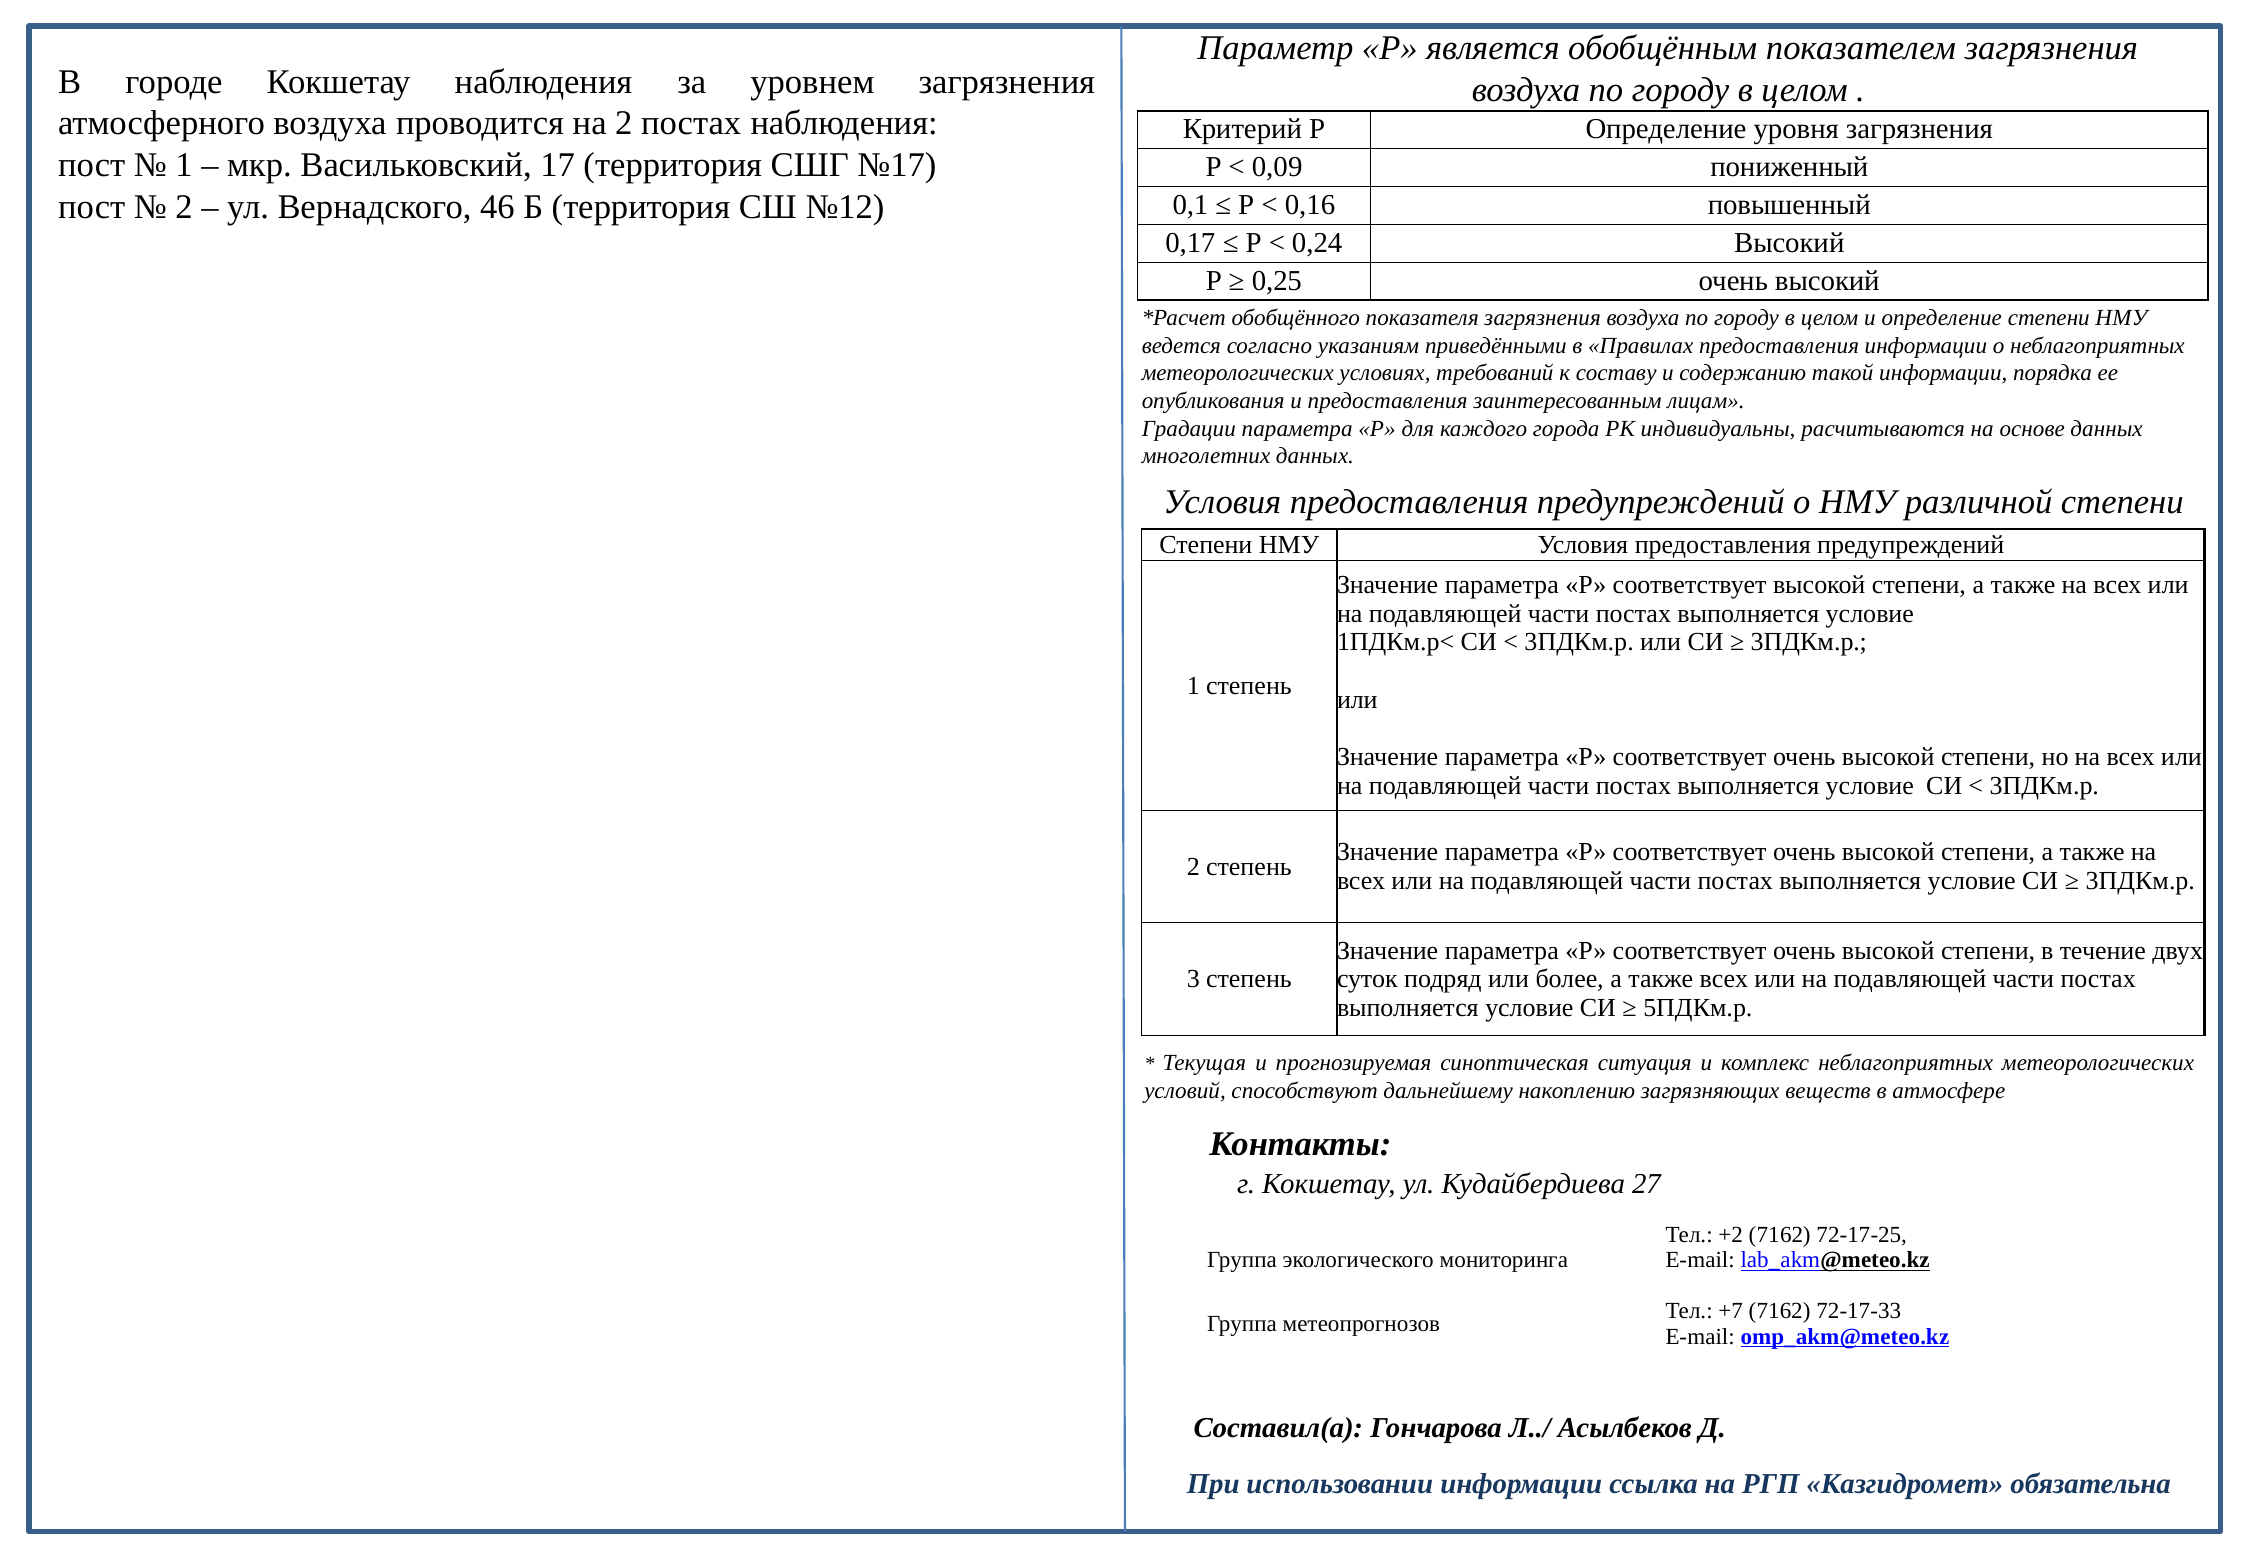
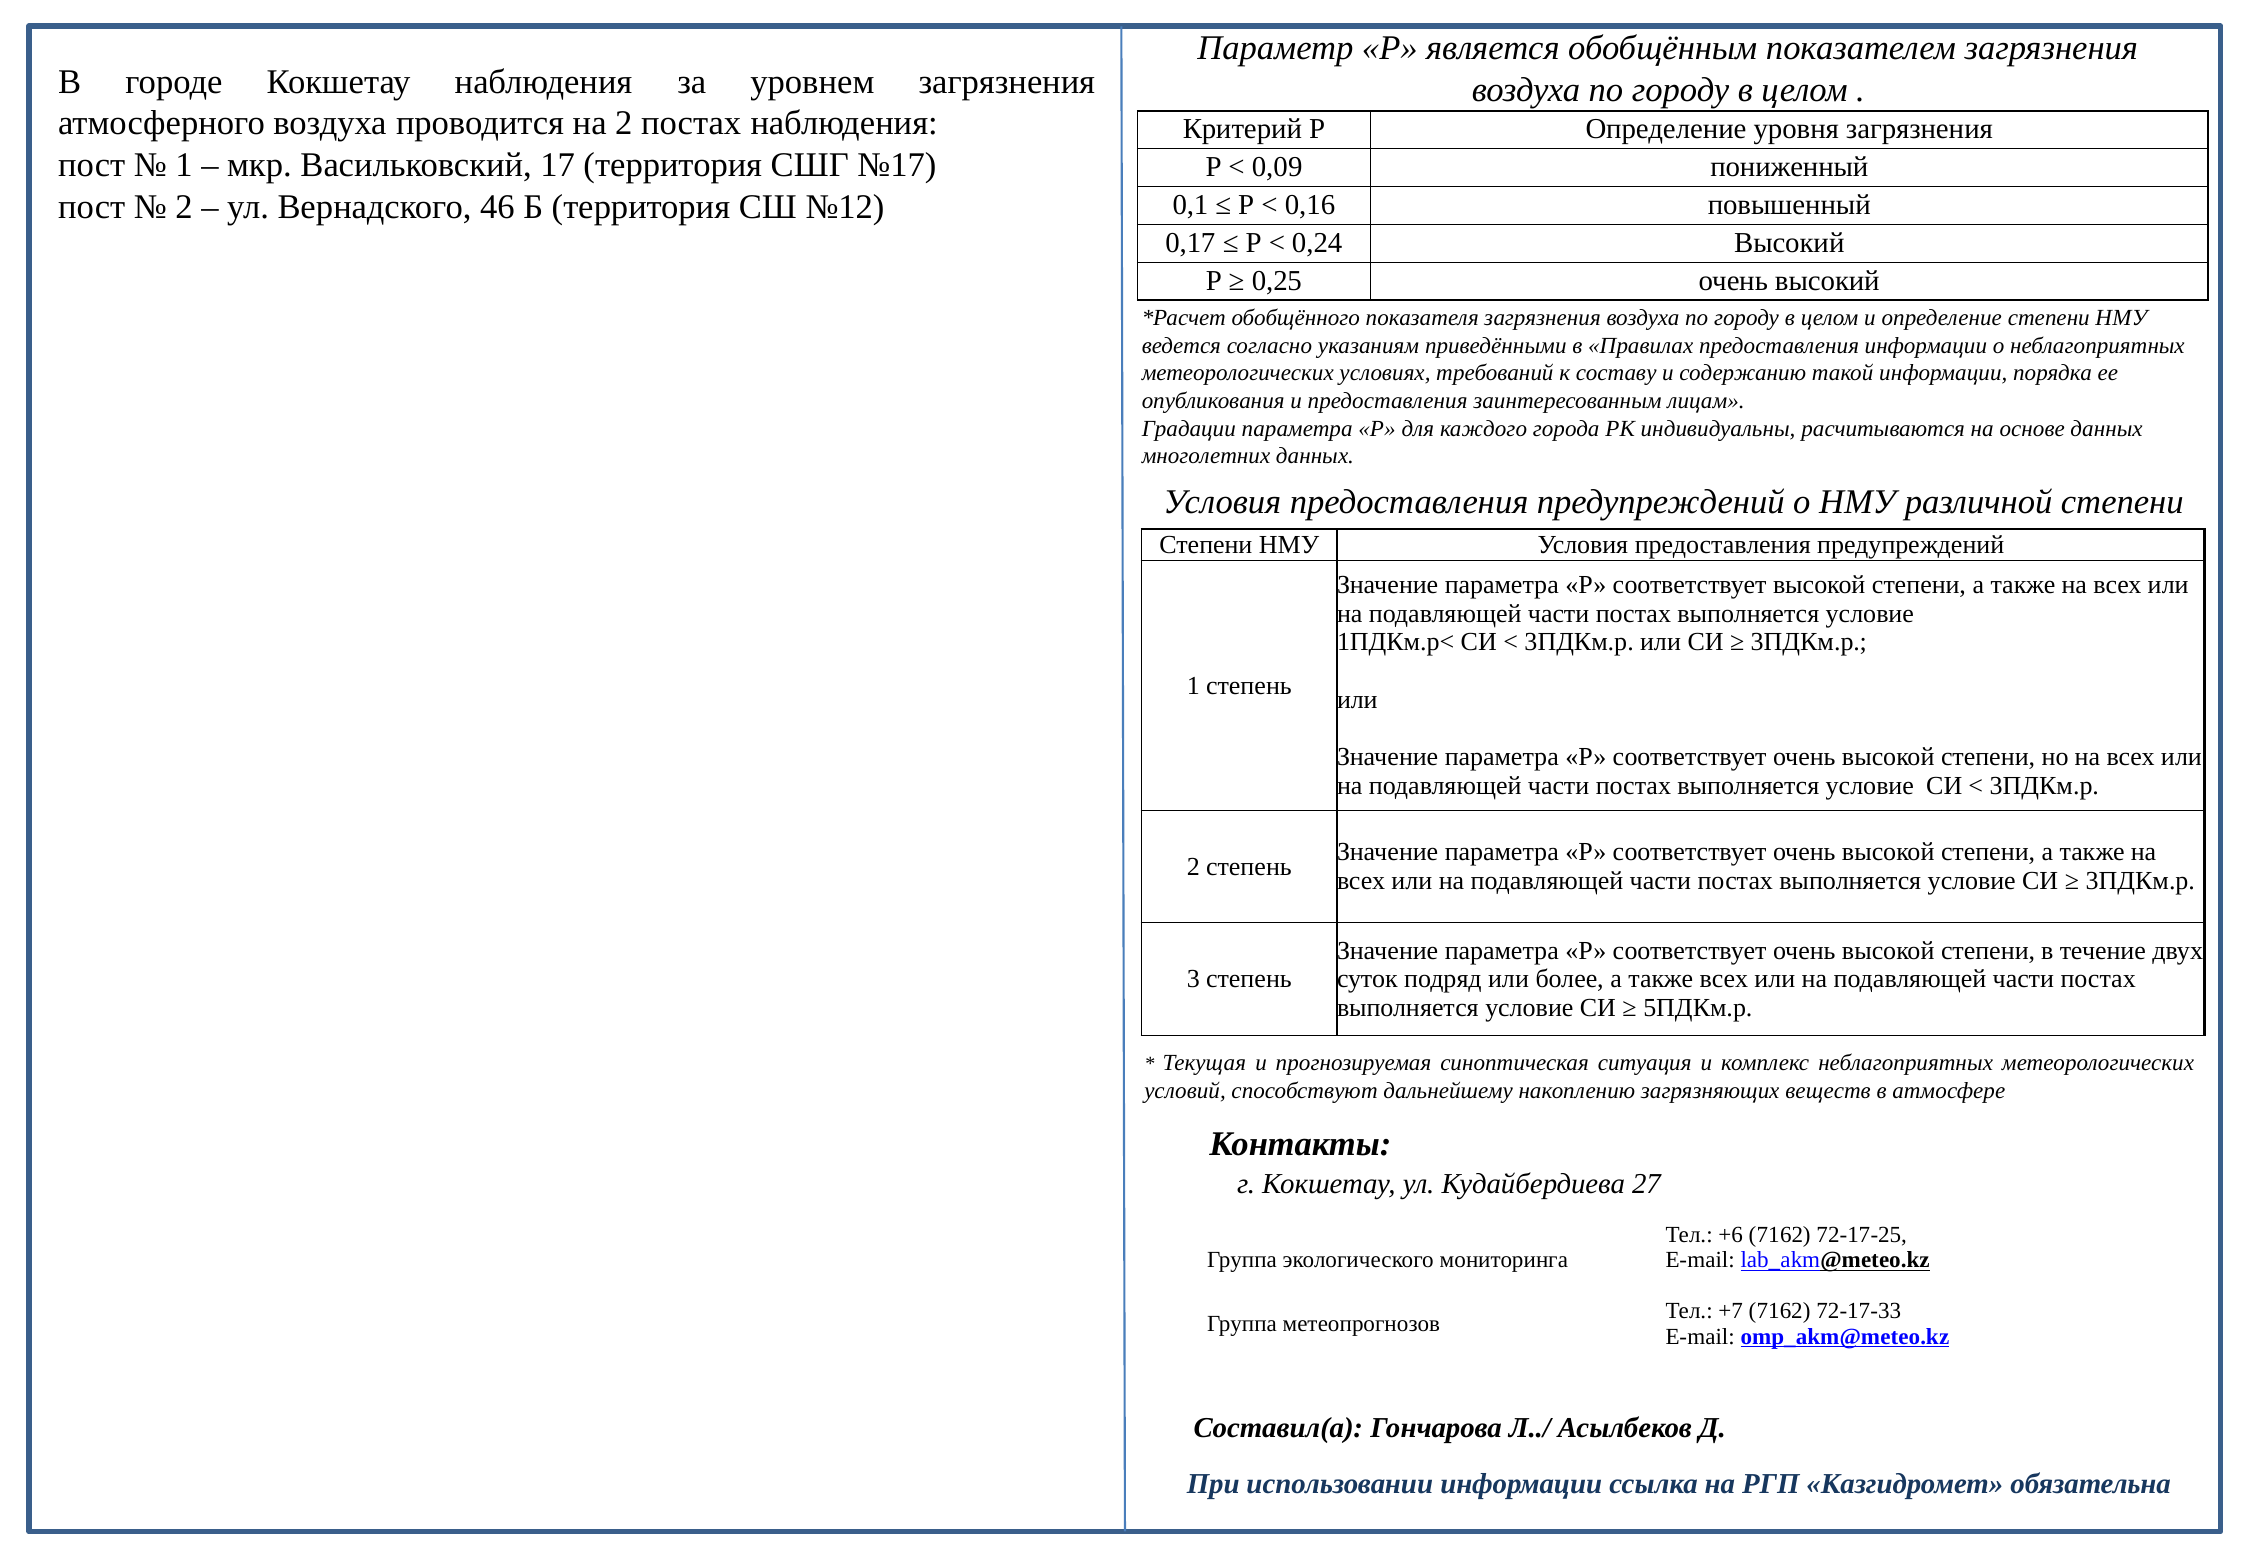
+2: +2 -> +6 (1731, 1235)
